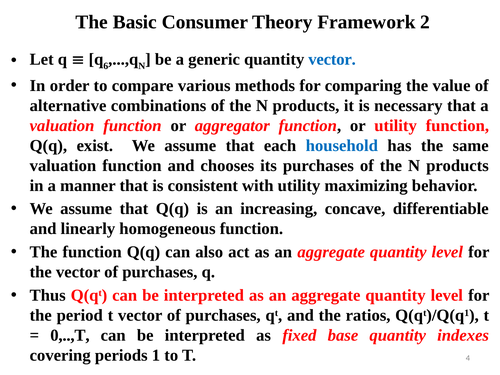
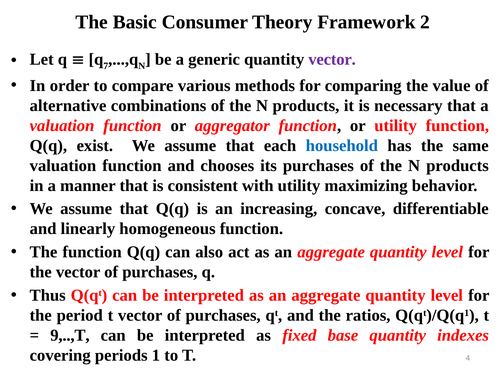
6: 6 -> 7 (106, 66)
vector colour: blue -> purple (332, 59)
0,..,T: 0,..,T -> 9,..,T (70, 335)
